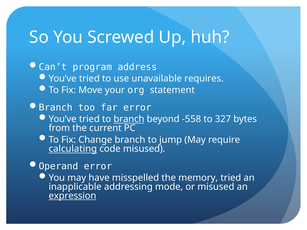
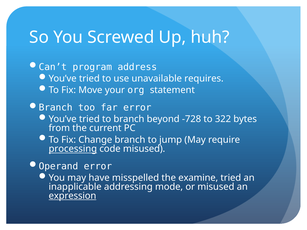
branch underline: present -> none (129, 119)
-558: -558 -> -728 (192, 119)
327: 327 -> 322 (223, 119)
calculating: calculating -> processing (73, 149)
memory: memory -> examine (198, 178)
